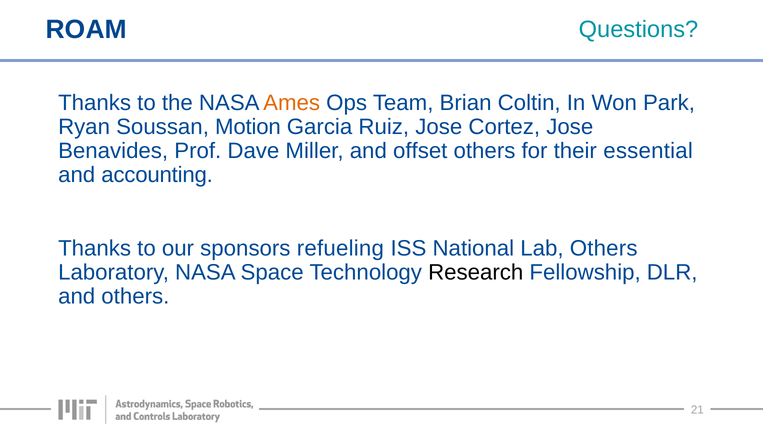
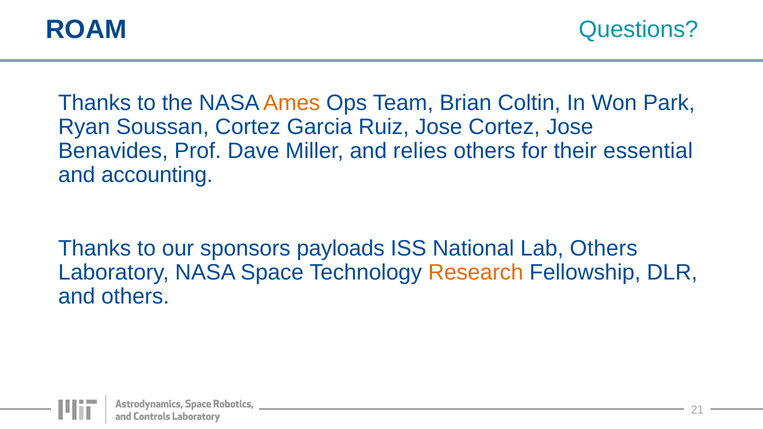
Soussan Motion: Motion -> Cortez (248, 127)
offset: offset -> relies (420, 151)
refueling: refueling -> payloads (341, 248)
Research colour: black -> orange (476, 272)
